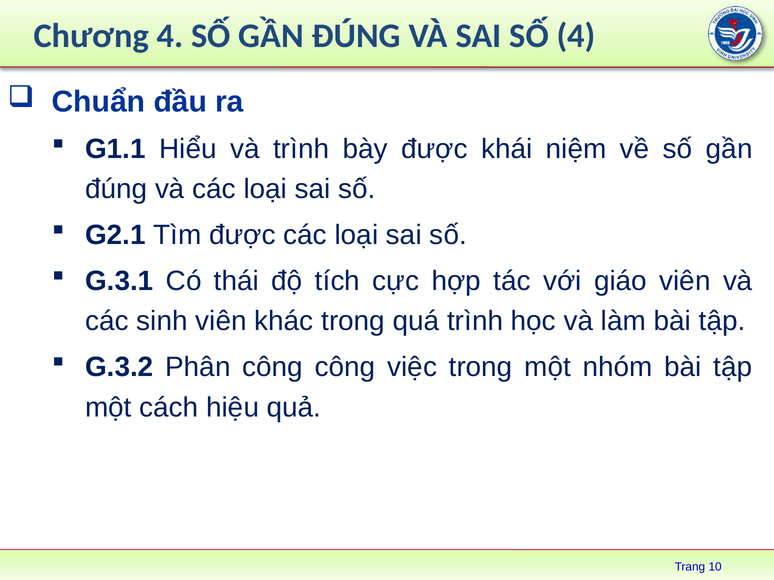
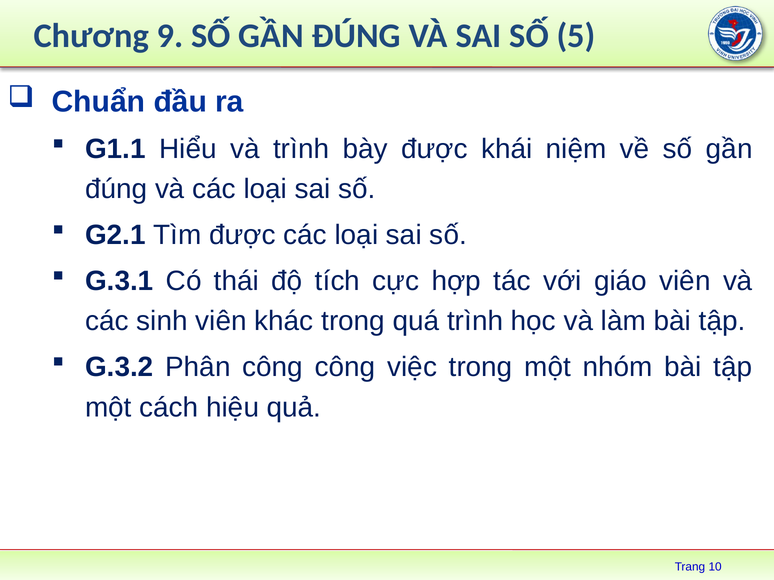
Chương 4: 4 -> 9 (170, 36)
SỐ 4: 4 -> 5 (576, 36)
